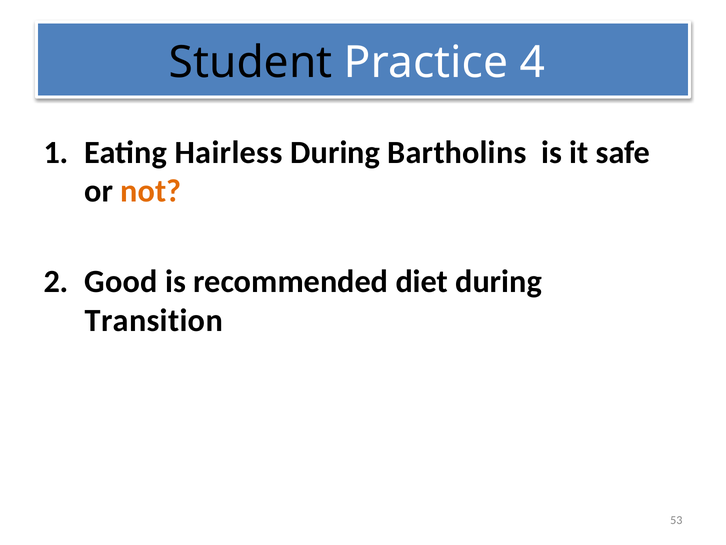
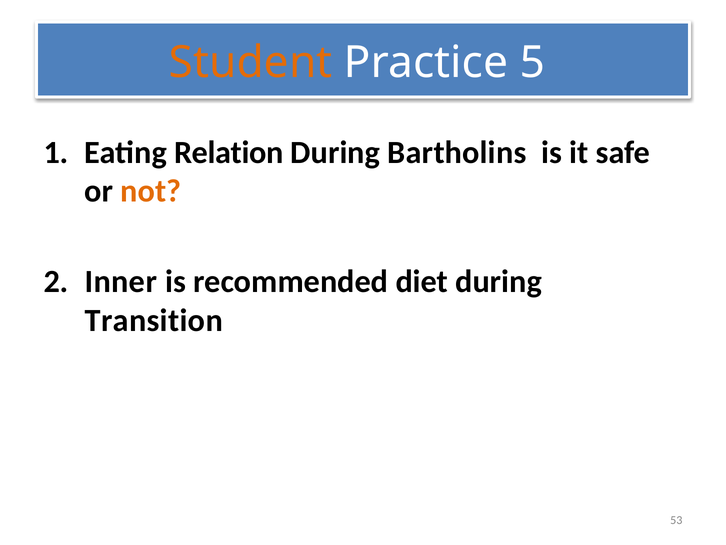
Student colour: black -> orange (251, 62)
4: 4 -> 5 (532, 62)
Hairless: Hairless -> Relation (229, 152)
Good: Good -> Inner (121, 281)
